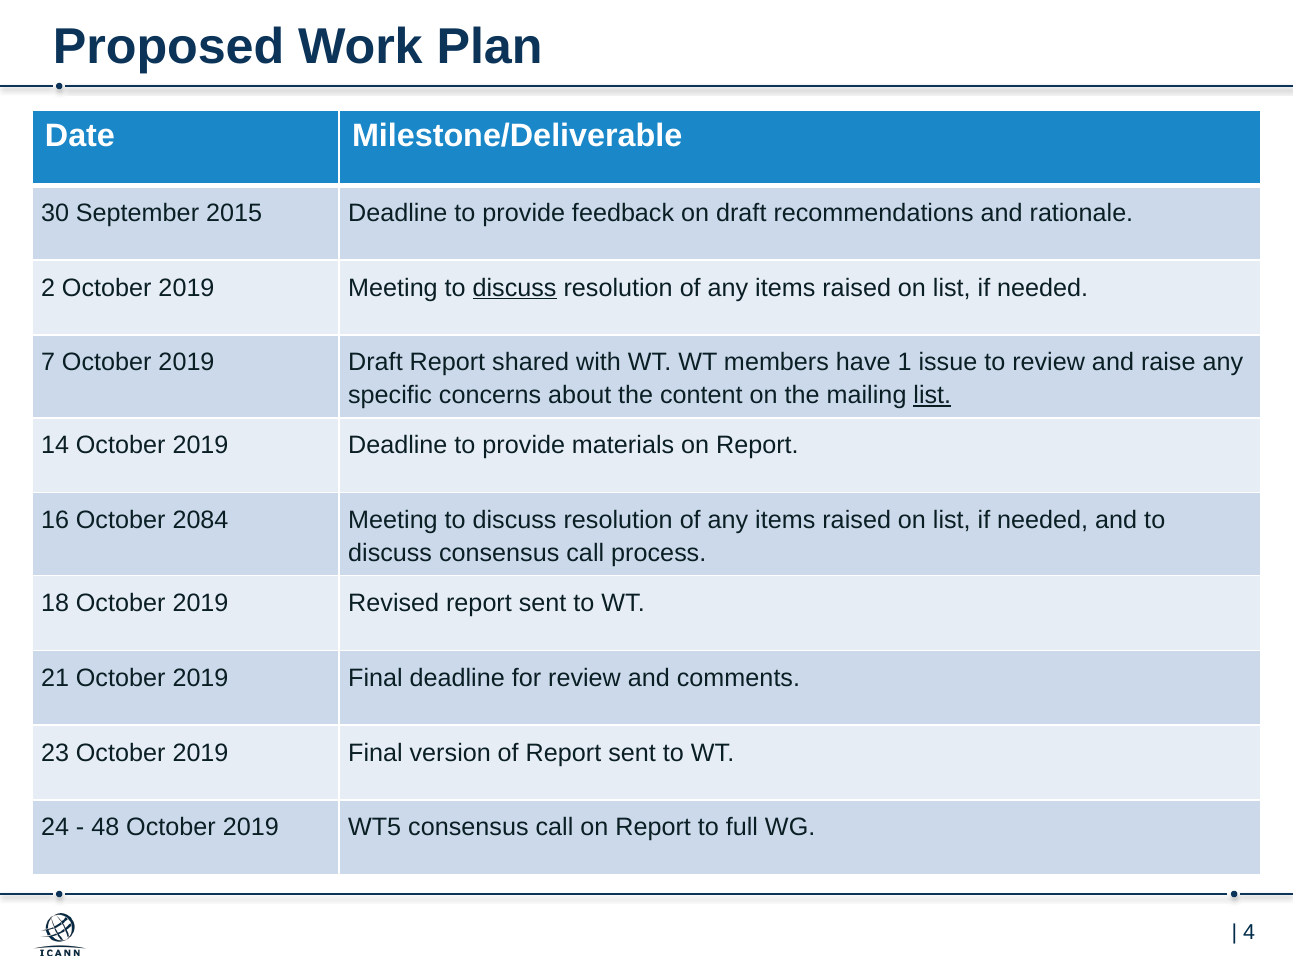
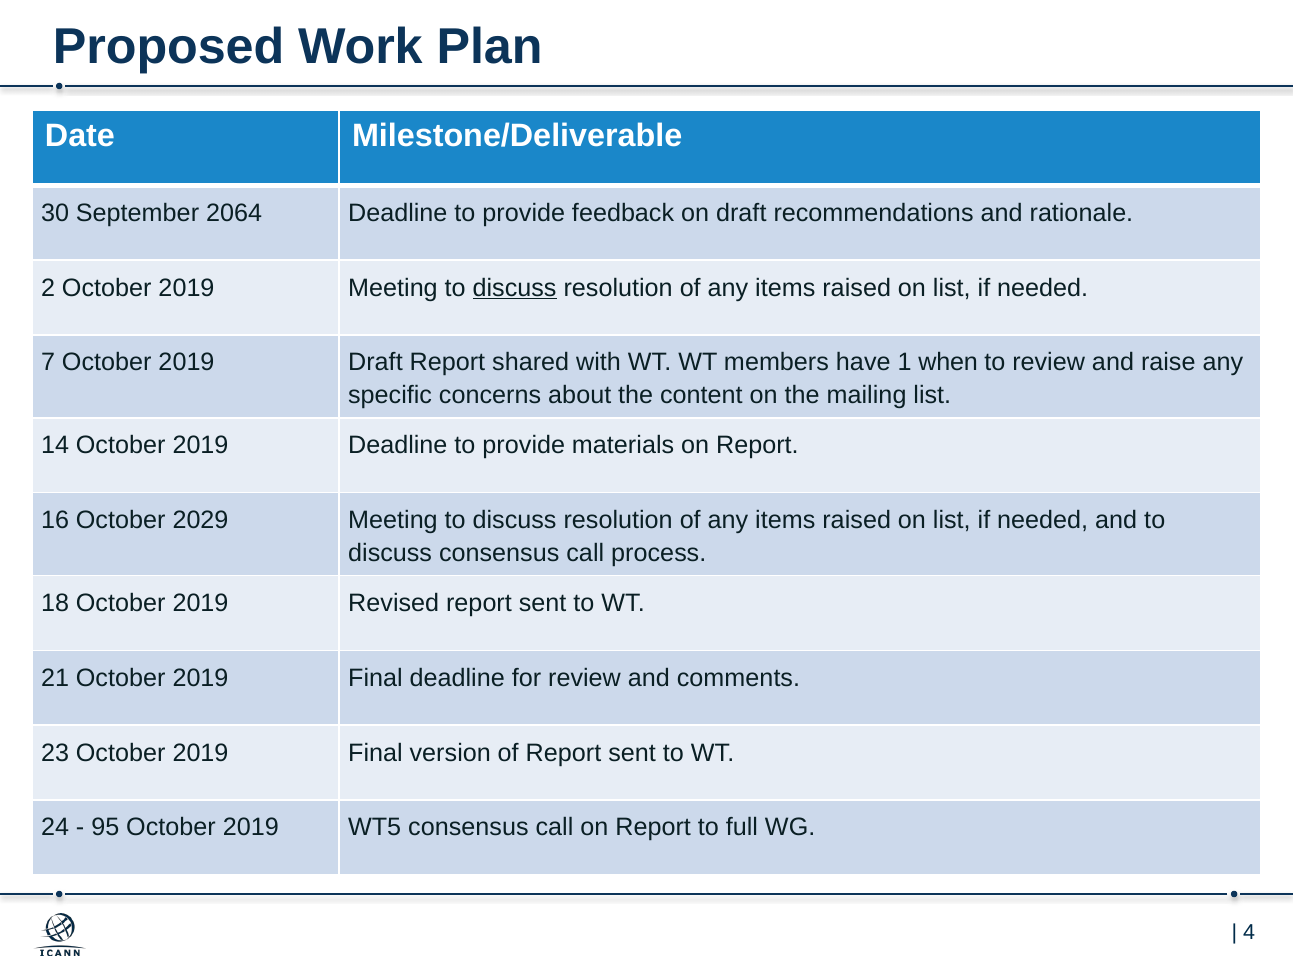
2015: 2015 -> 2064 (234, 213)
issue: issue -> when (948, 362)
list underline: present -> none (932, 395)
2084: 2084 -> 2029 (200, 520)
48: 48 -> 95 (105, 827)
